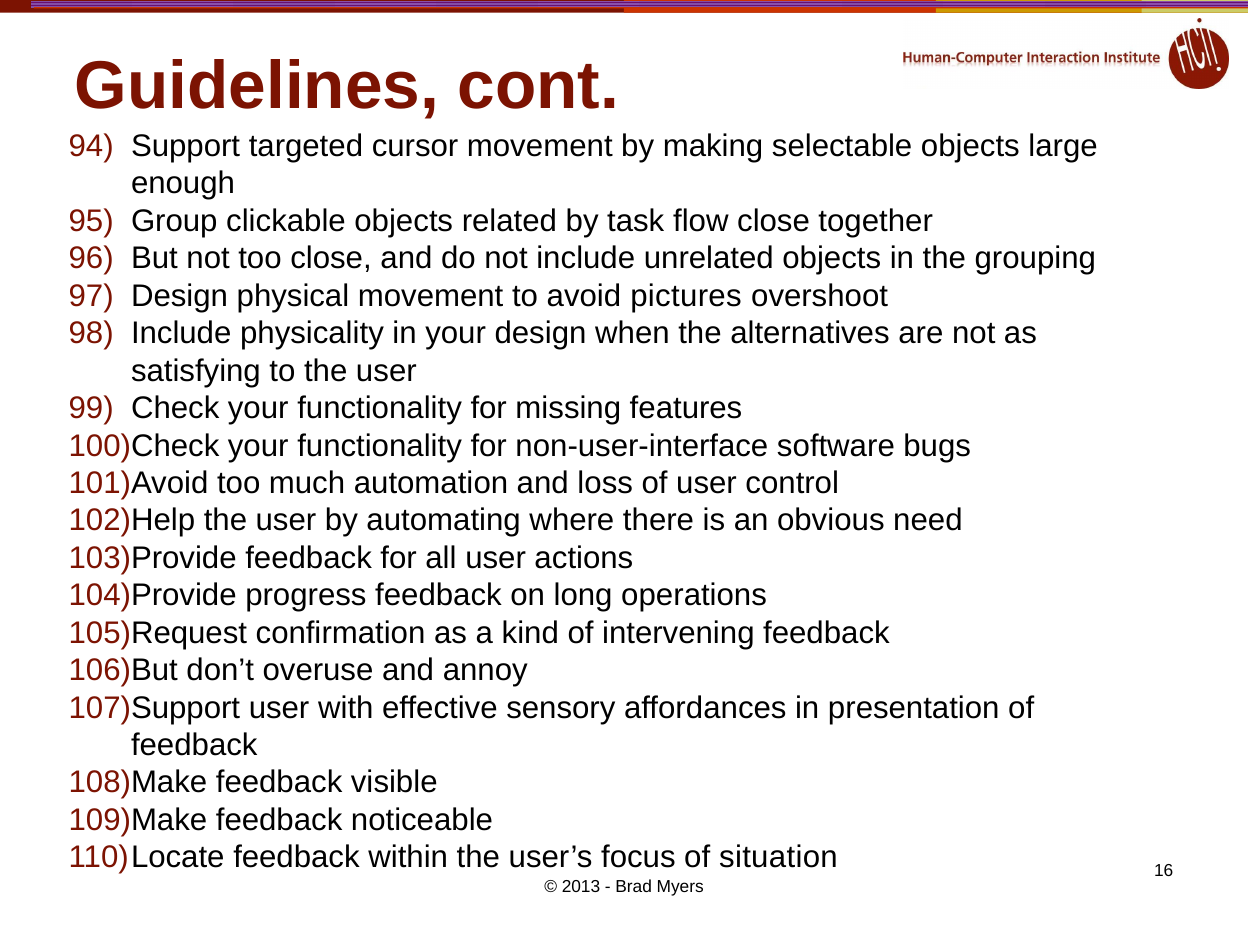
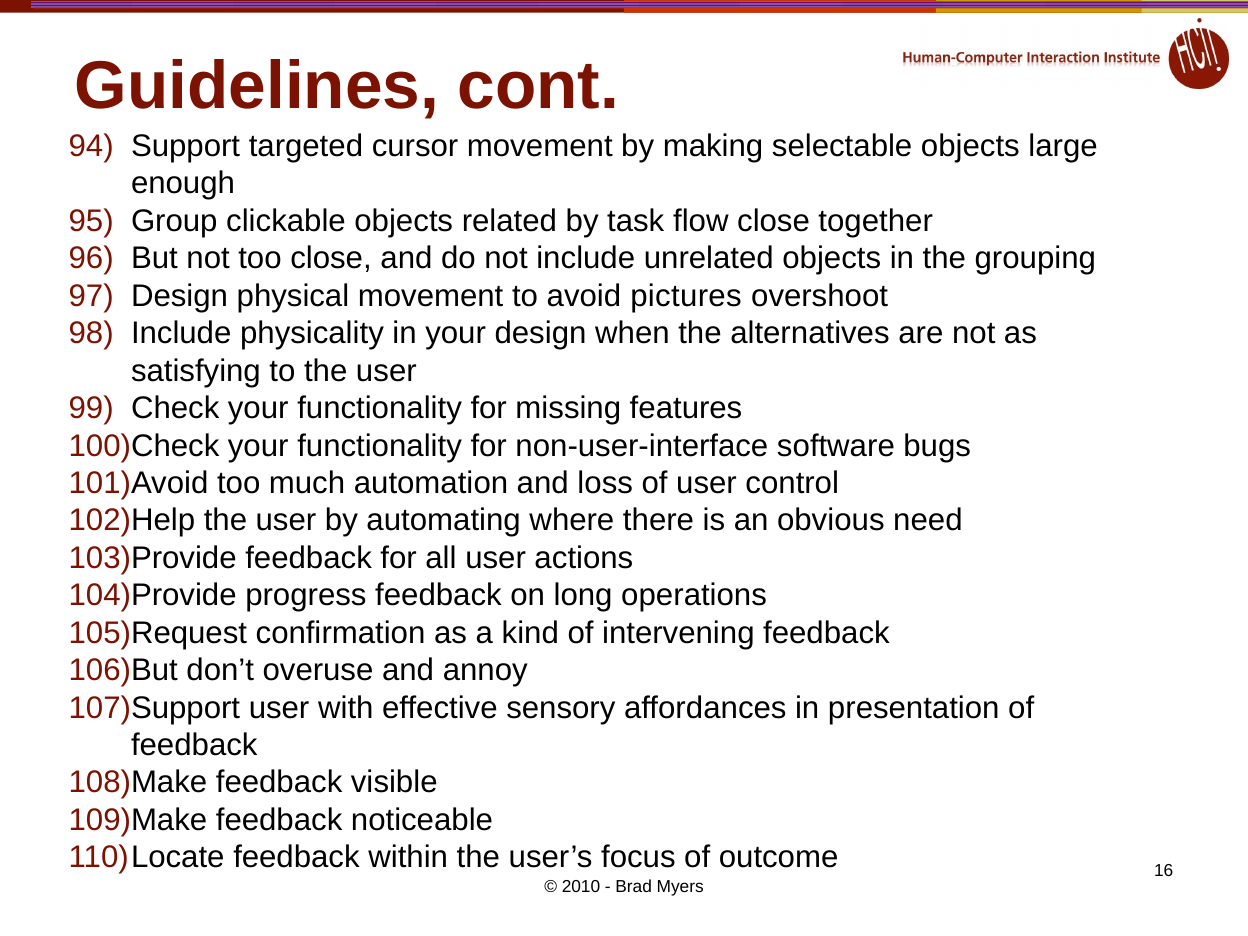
situation: situation -> outcome (779, 858)
2013: 2013 -> 2010 (581, 887)
